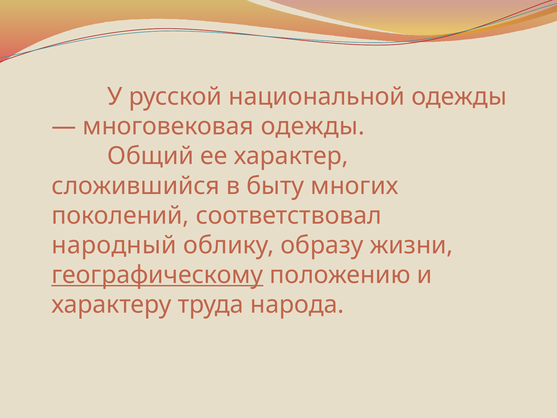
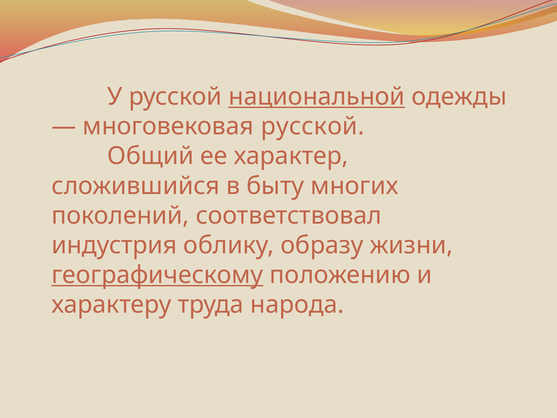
национальной underline: none -> present (317, 97)
многовековая одежды: одежды -> русской (313, 126)
народный: народный -> индустрия (114, 245)
